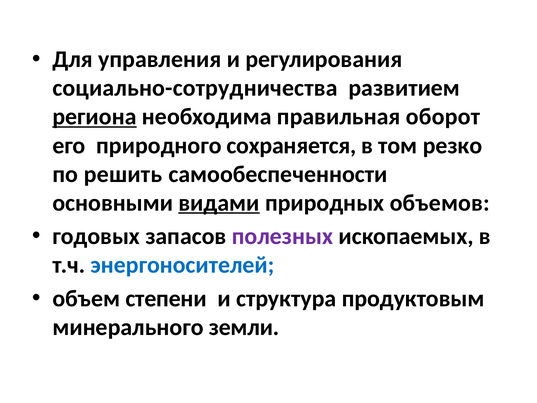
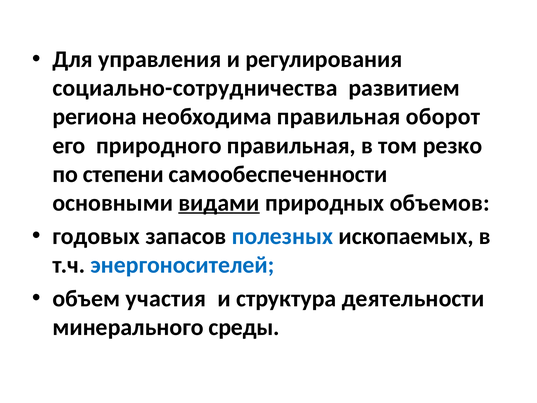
региона underline: present -> none (94, 117)
природного сохраняется: сохраняется -> правильная (291, 145)
решить: решить -> степени (123, 174)
полезных colour: purple -> blue (282, 236)
степени: степени -> участия (166, 298)
продуктовым: продуктовым -> деятельности (413, 298)
земли: земли -> среды (244, 327)
